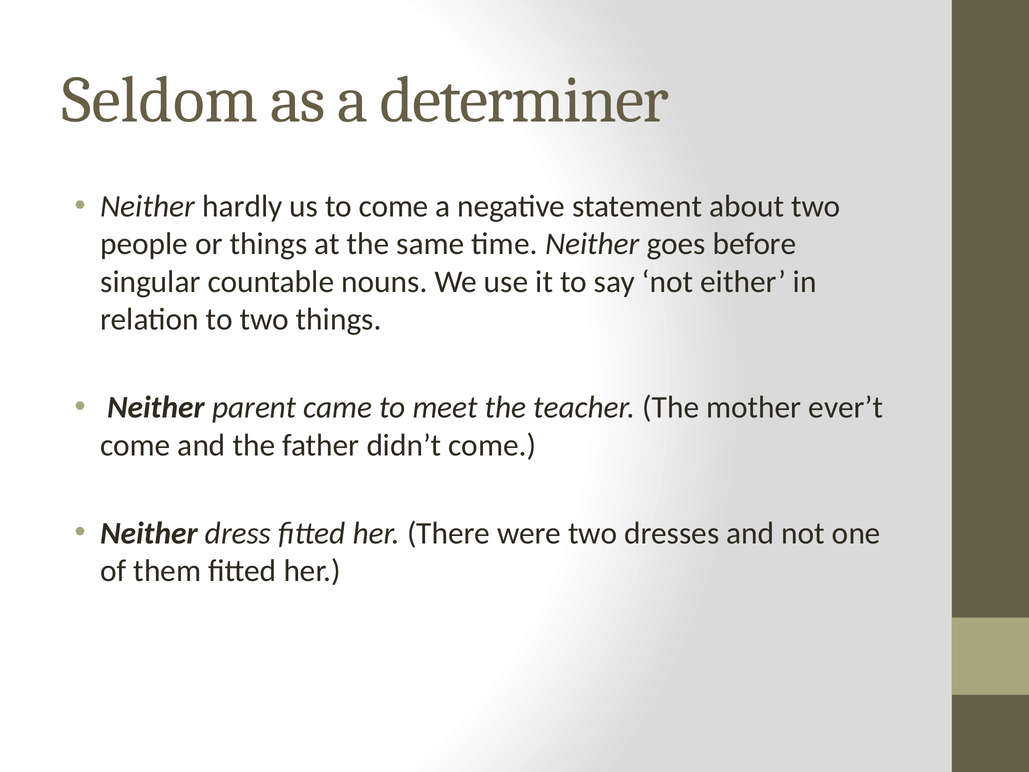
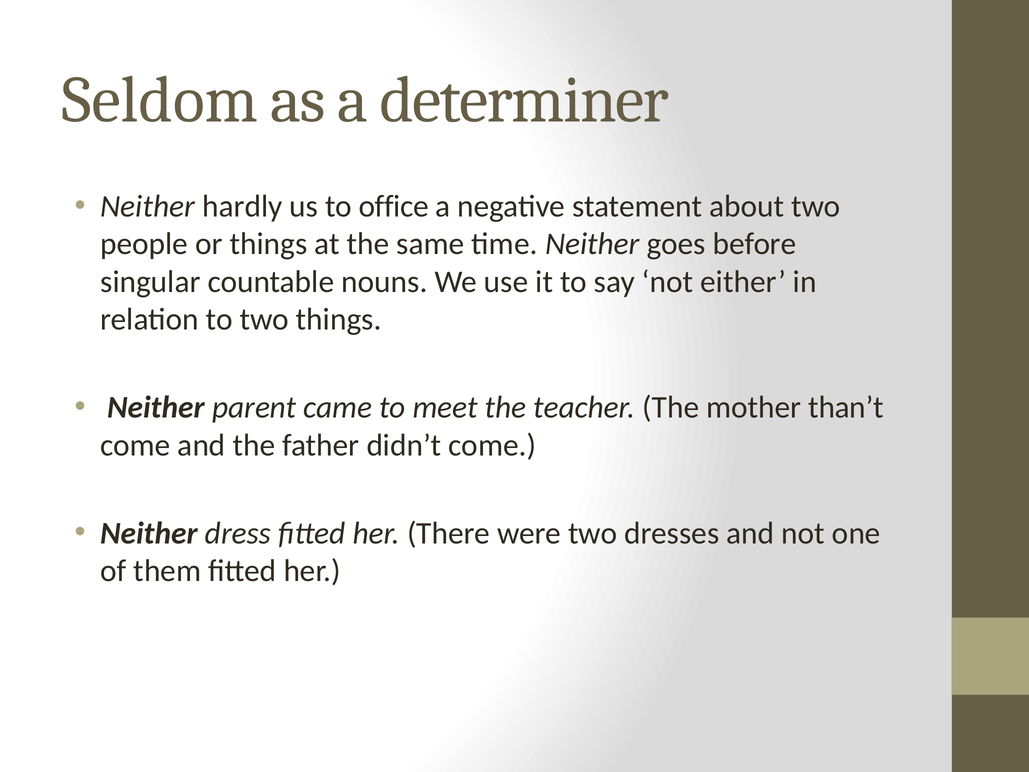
to come: come -> office (394, 206)
ever’t: ever’t -> than’t (846, 407)
